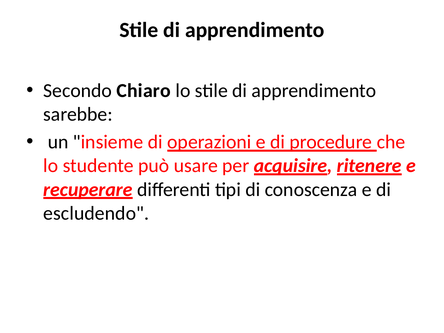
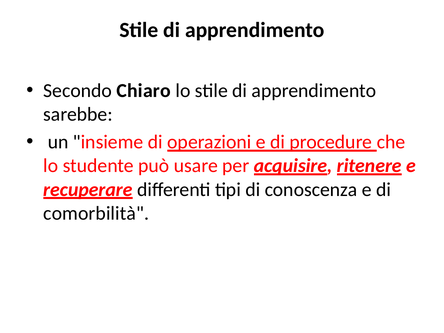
escludendo: escludendo -> comorbilità (96, 213)
